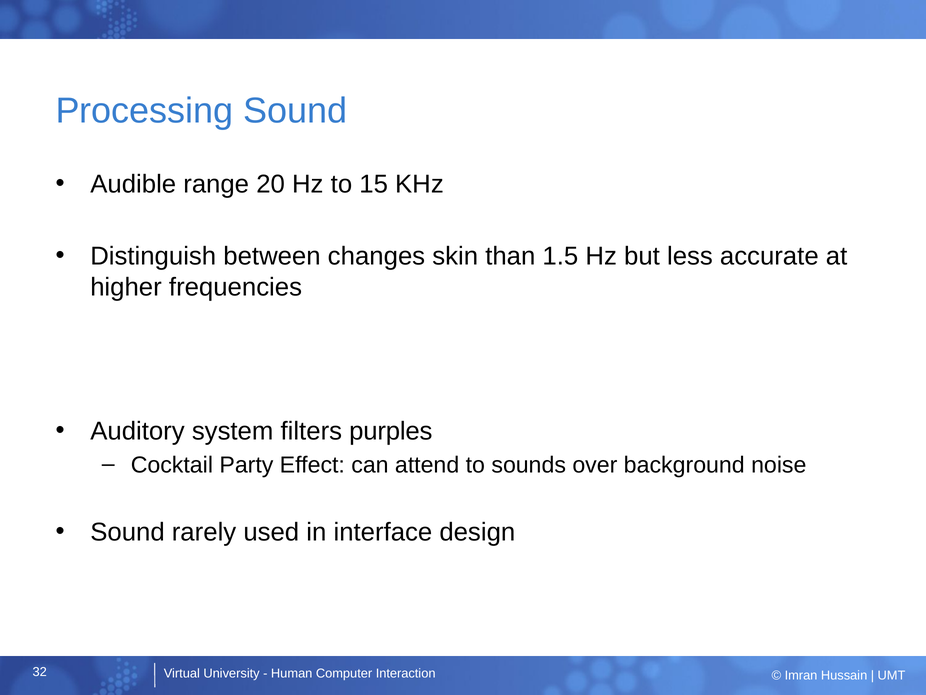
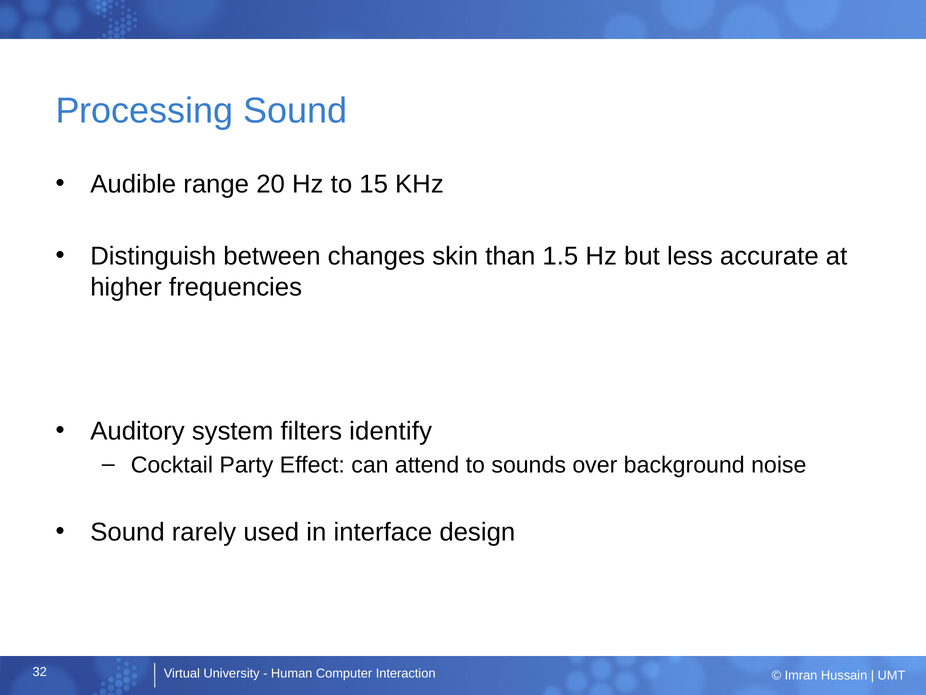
purples: purples -> identify (391, 431)
